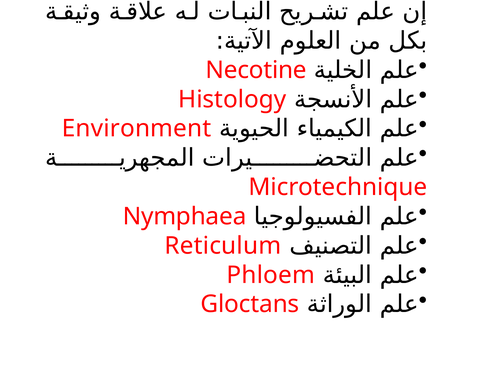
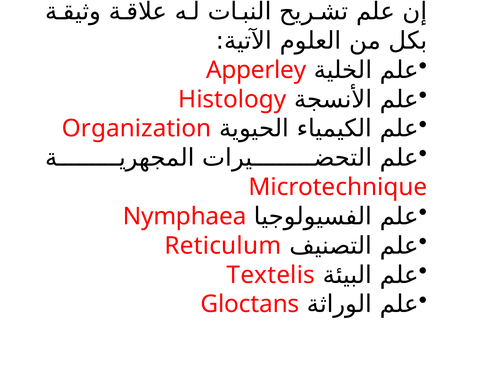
Necotine: Necotine -> Apperley (256, 70)
Environment: Environment -> Organization (137, 129)
Phloem: Phloem -> Textelis (271, 275)
